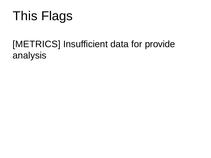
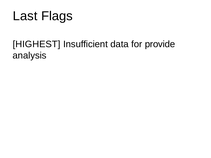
This: This -> Last (25, 16)
METRICS: METRICS -> HIGHEST (37, 44)
